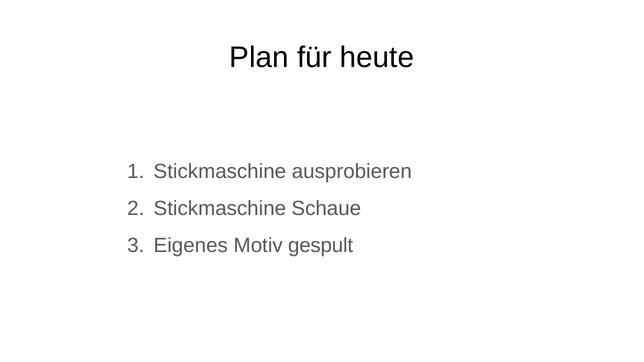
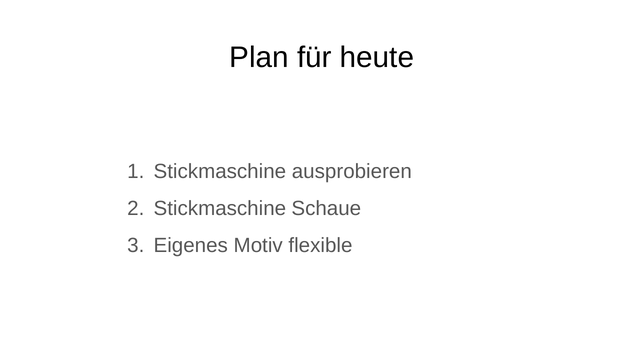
gespult: gespult -> flexible (320, 246)
